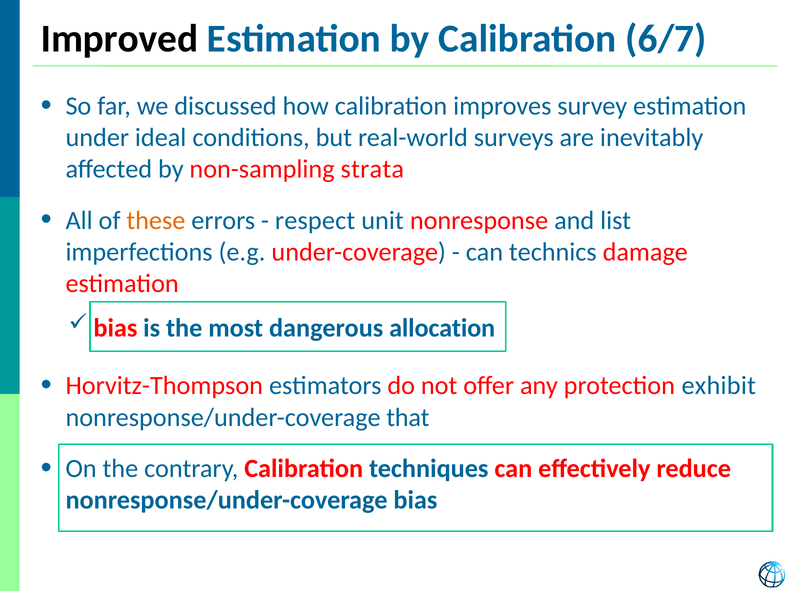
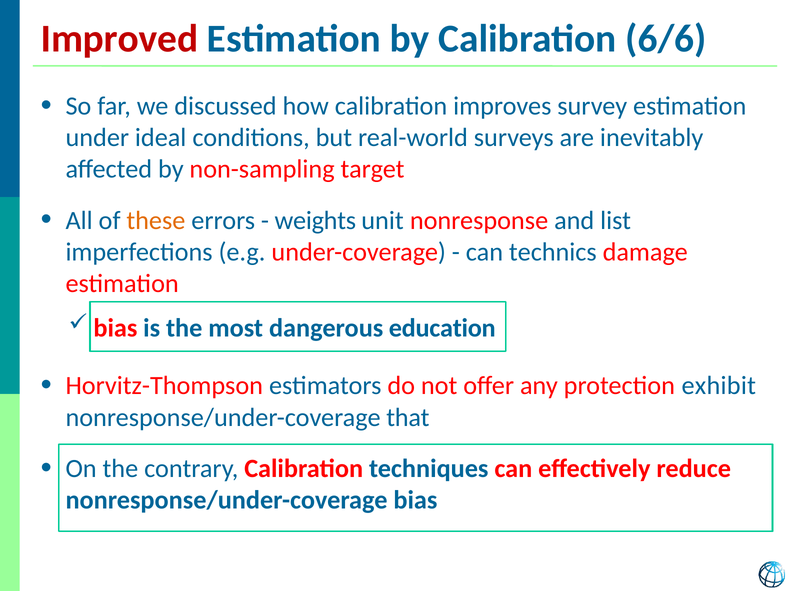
Improved colour: black -> red (119, 39)
6/7: 6/7 -> 6/6 (666, 39)
strata: strata -> target (373, 169)
respect: respect -> weights (315, 220)
allocation: allocation -> education (442, 328)
